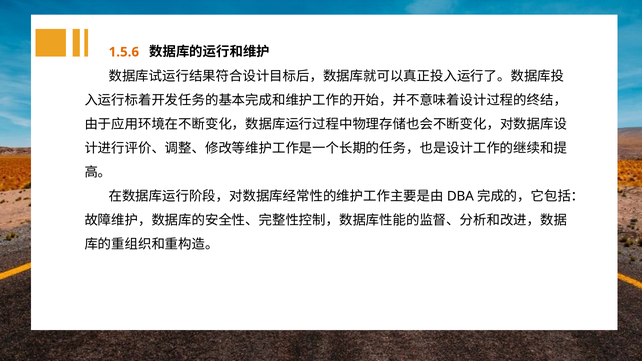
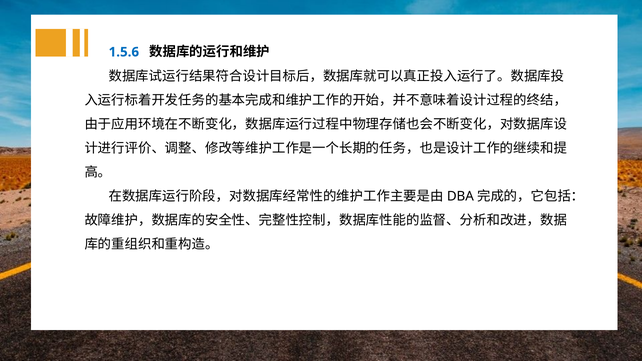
1.5.6 colour: orange -> blue (124, 52)
